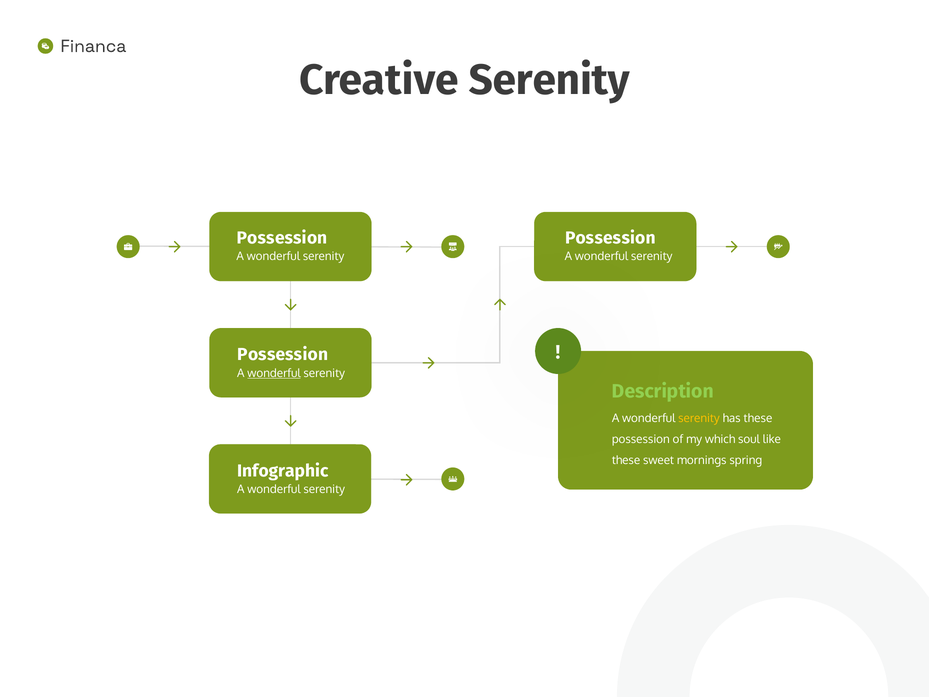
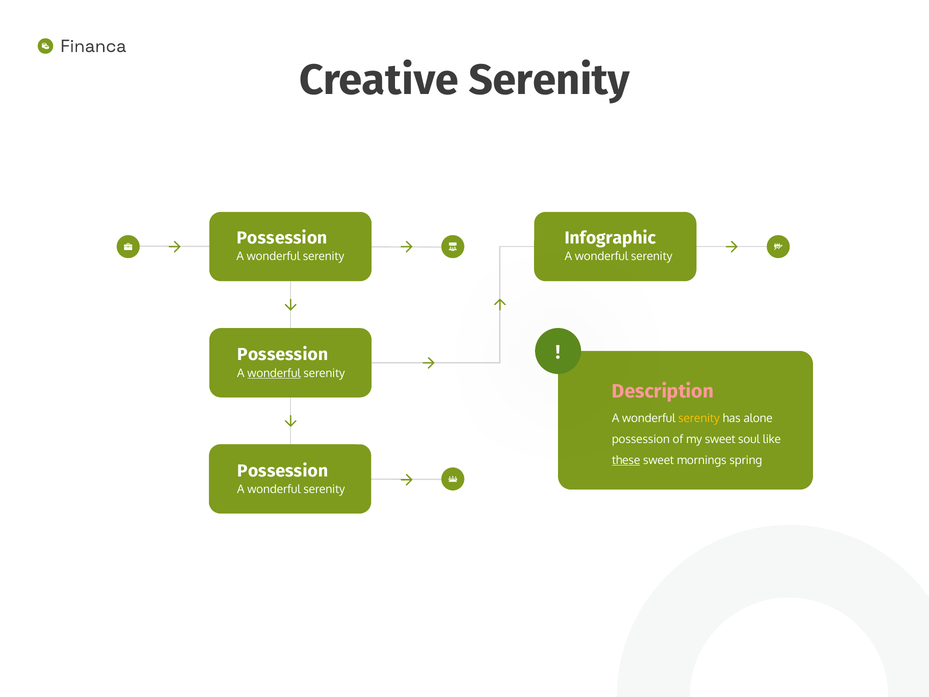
Possession: Possession -> Infographic (610, 238)
Description colour: light green -> pink (663, 391)
has these: these -> alone (758, 418)
my which: which -> sweet (720, 439)
these underline: none -> present (626, 460)
Infographic: Infographic -> Possession (283, 471)
